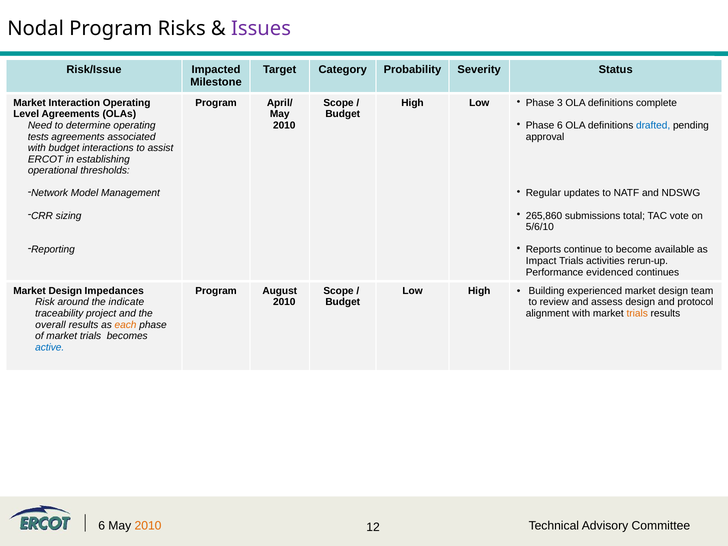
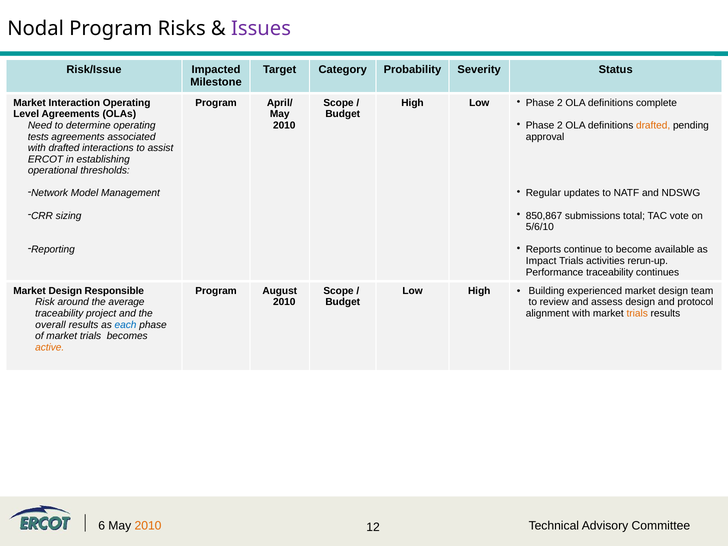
3: 3 -> 2 (560, 103)
6: 6 -> 2 (560, 125)
drafted colour: blue -> orange (653, 125)
with budget: budget -> drafted (64, 148)
265,860: 265,860 -> 850,867 (544, 216)
Performance evidenced: evidenced -> traceability (610, 272)
Impedances: Impedances -> Responsible (114, 291)
indicate: indicate -> average (126, 302)
each colour: orange -> blue (126, 325)
active colour: blue -> orange (50, 347)
